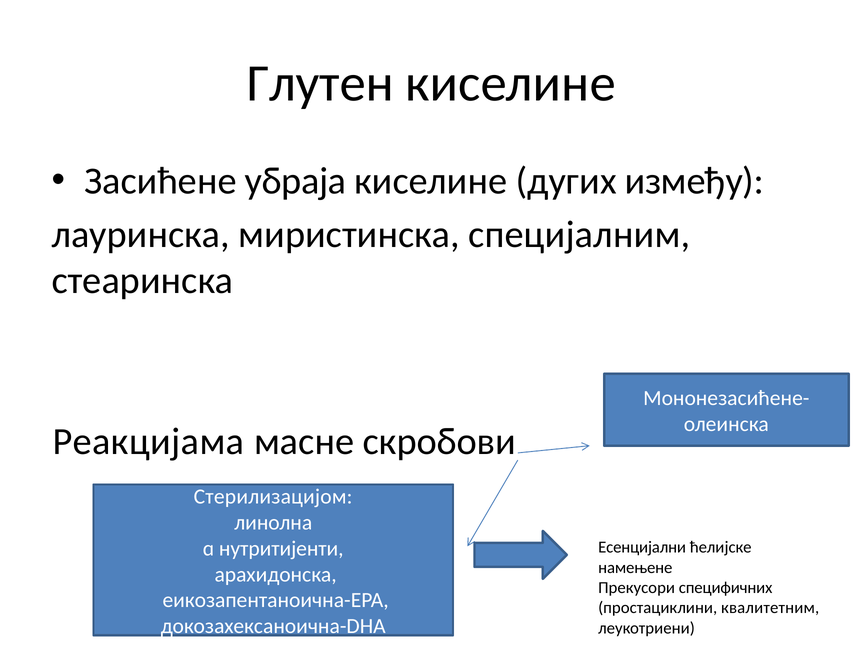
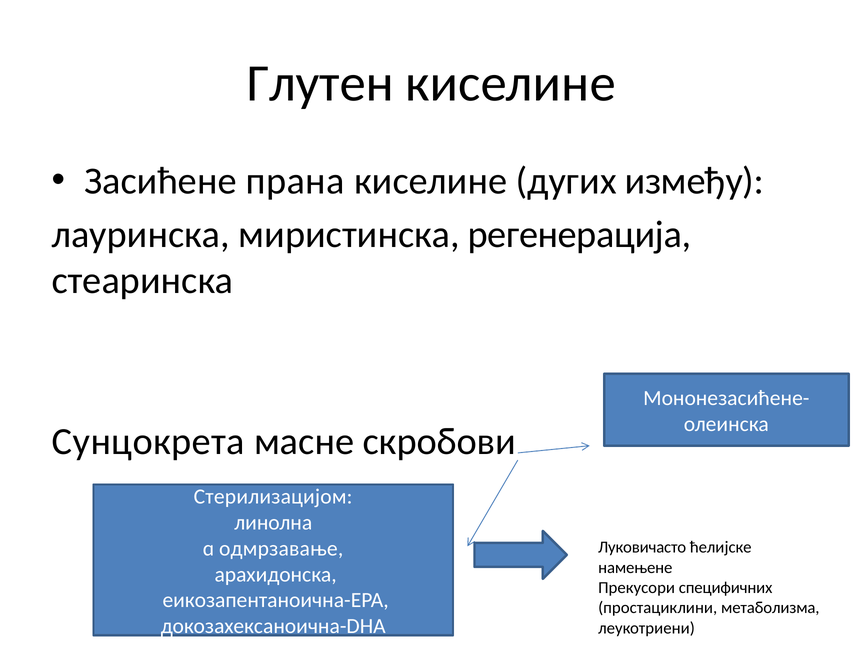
убраја: убраја -> прана (295, 181)
специјалним: специјалним -> регенерација (579, 235)
Реакцијама: Реакцијама -> Сунцокрета (148, 442)
нутритијенти: нутритијенти -> одмрзавање (281, 549)
Есенцијални: Есенцијални -> Луковичасто (642, 548)
квалитетним: квалитетним -> метаболизма (770, 608)
